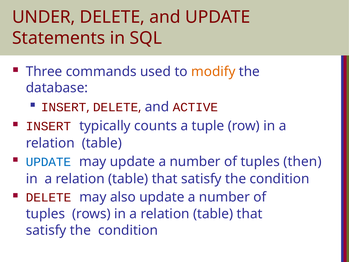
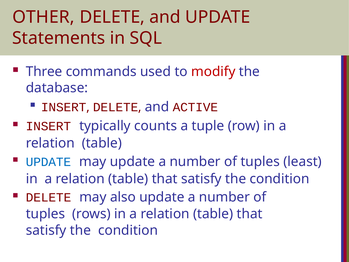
UNDER: UNDER -> OTHER (43, 17)
modify colour: orange -> red (213, 72)
then: then -> least (303, 162)
